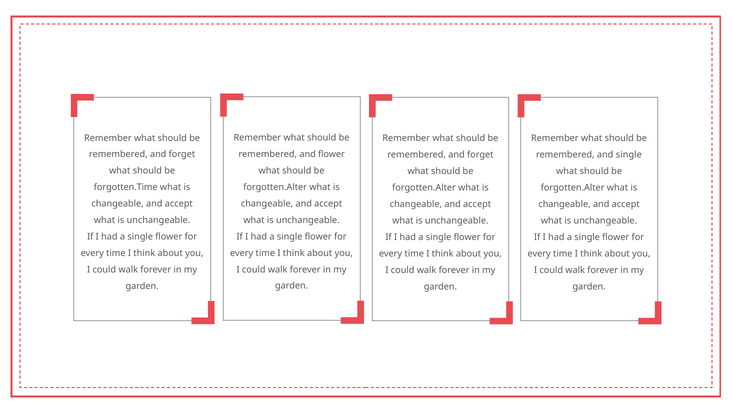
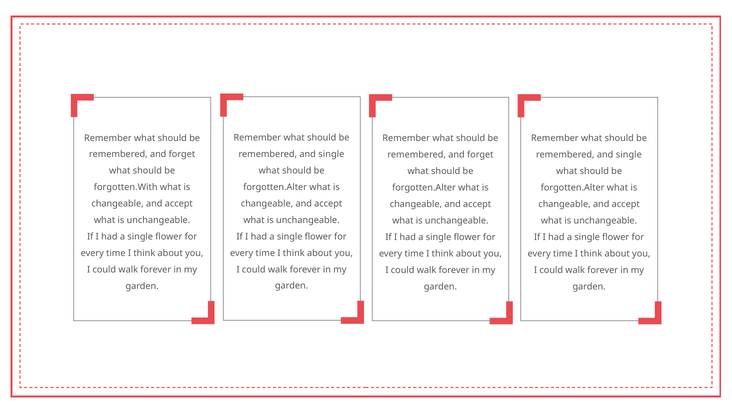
flower: flower -> single (331, 154)
forgotten.Time: forgotten.Time -> forgotten.With (126, 187)
